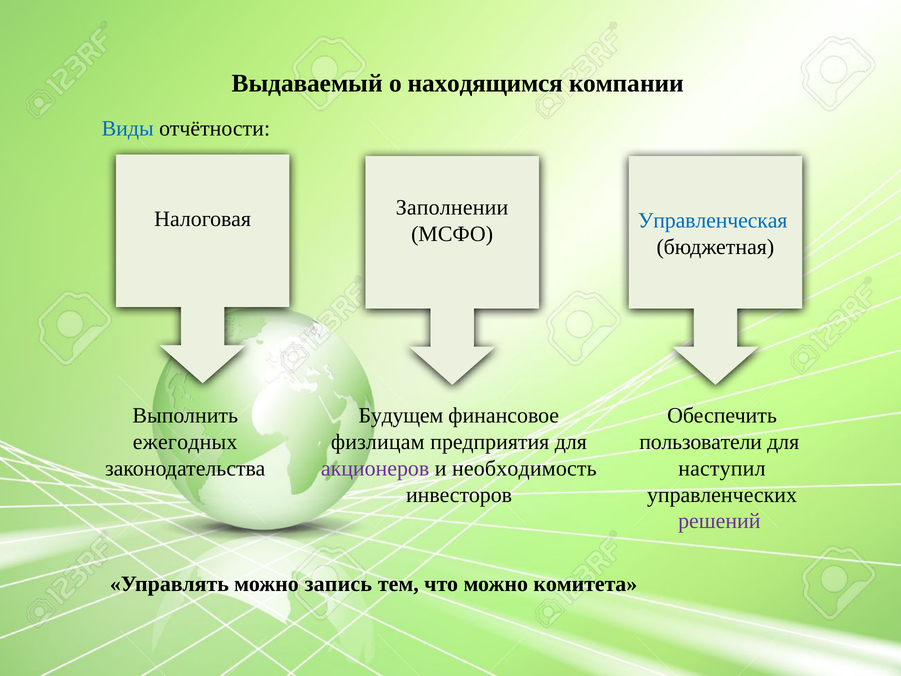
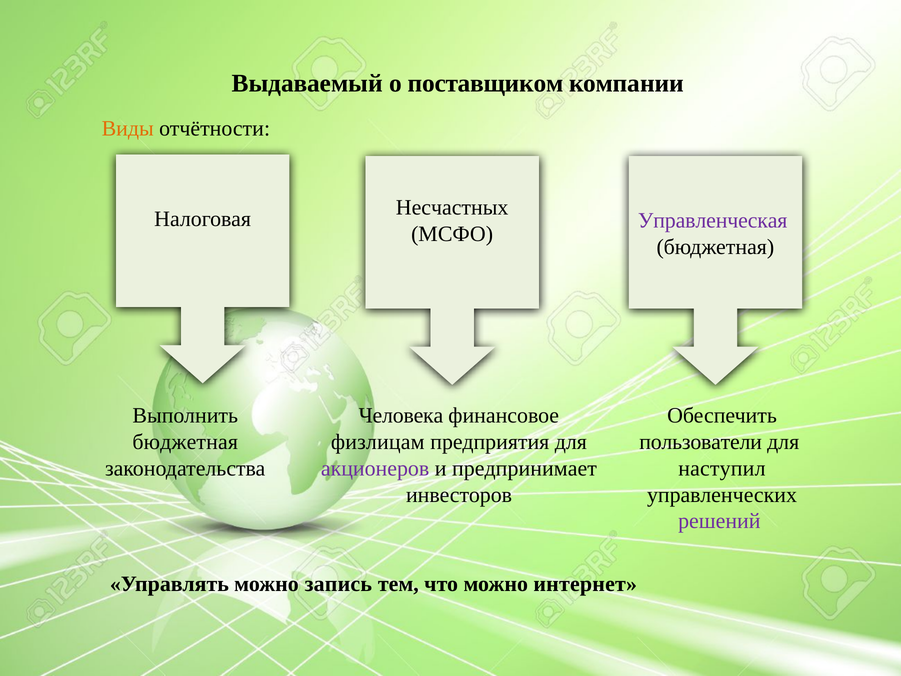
находящимся: находящимся -> поставщиком (486, 83)
Виды colour: blue -> orange (128, 128)
Заполнении: Заполнении -> Несчастных (452, 207)
Управленческая colour: blue -> purple (713, 221)
Будущем: Будущем -> Человека (401, 416)
ежегодных: ежегодных -> бюджетная (185, 442)
необходимость: необходимость -> предпринимает (524, 468)
комитета: комитета -> интернет (585, 584)
